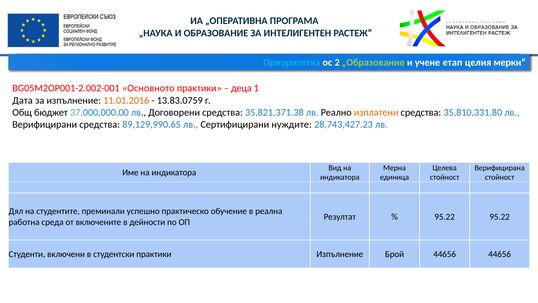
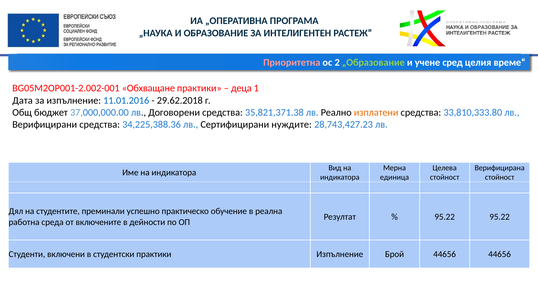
Приоритетна colour: light blue -> pink (292, 63)
етап: етап -> сред (453, 63)
мерки“: мерки“ -> време“ (510, 63)
Основното: Основното -> Обхващане (148, 88)
11.01.2016 colour: orange -> blue (126, 100)
13.83.0759: 13.83.0759 -> 29.62.2018 (180, 100)
35,810,331.80: 35,810,331.80 -> 33,810,333.80 (473, 112)
89,129,990.65: 89,129,990.65 -> 34,225,388.36 (152, 124)
